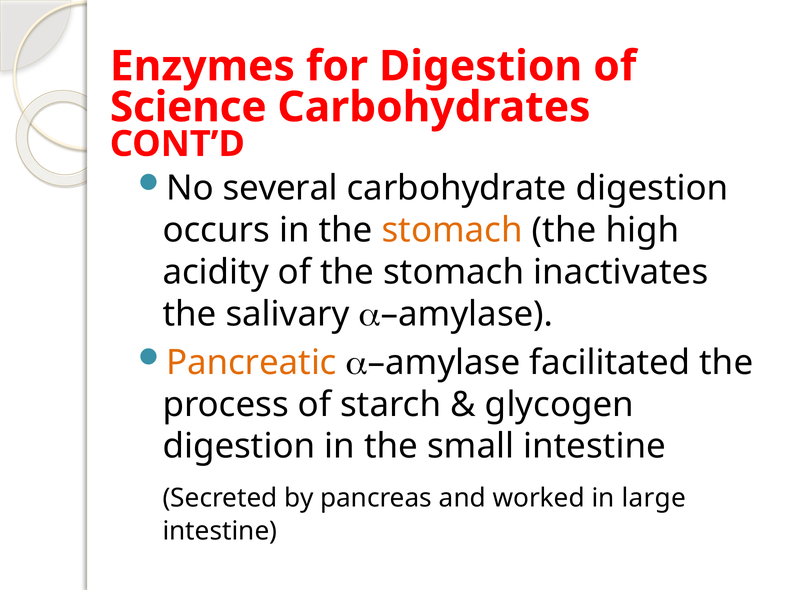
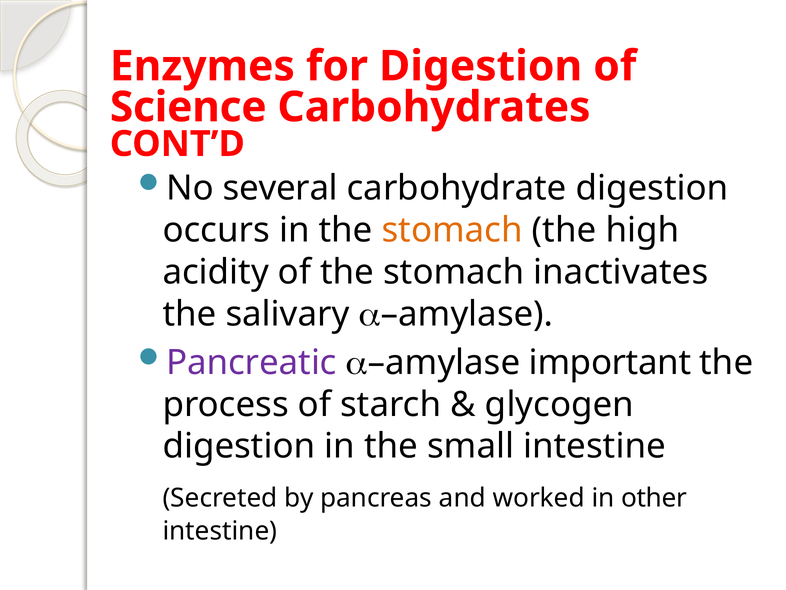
Pancreatic colour: orange -> purple (251, 362)
facilitated: facilitated -> important (610, 362)
large: large -> other (654, 497)
